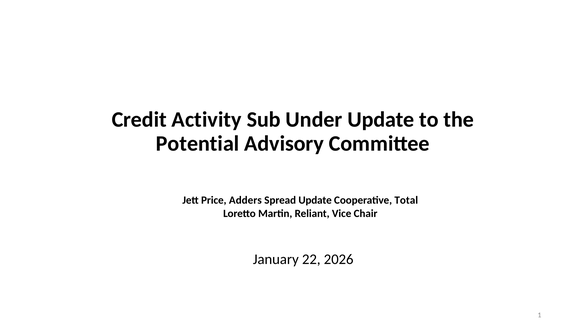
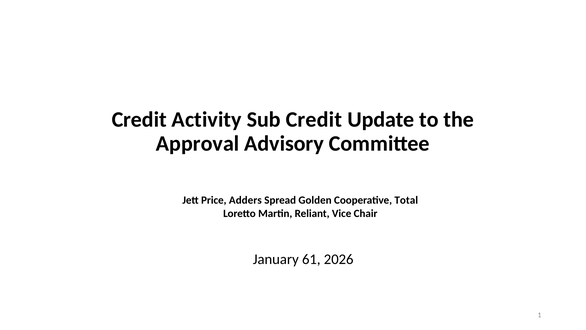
Sub Under: Under -> Credit (314, 120)
Potential: Potential -> Approval (198, 143)
Spread Update: Update -> Golden (315, 200)
22: 22 -> 61 (311, 259)
